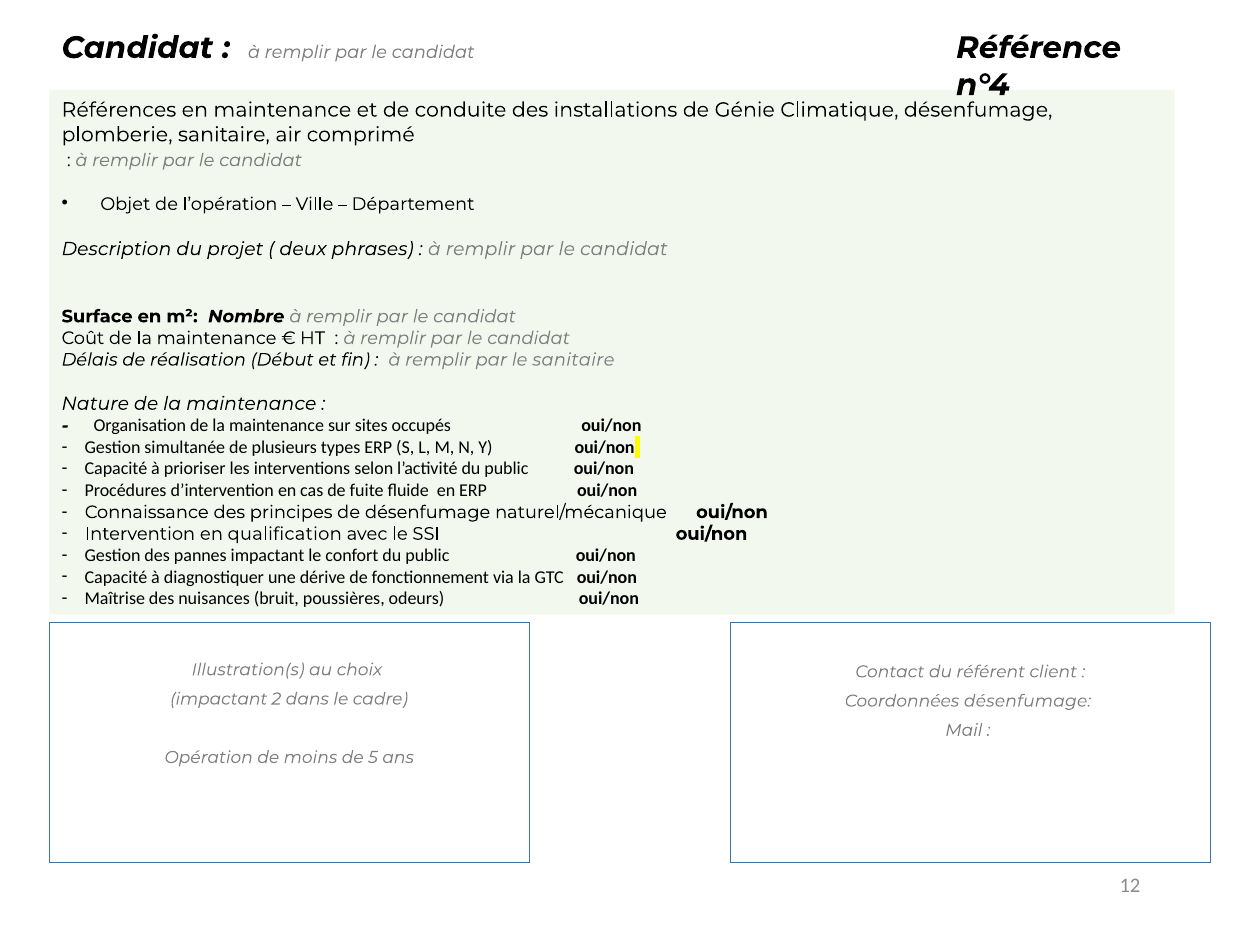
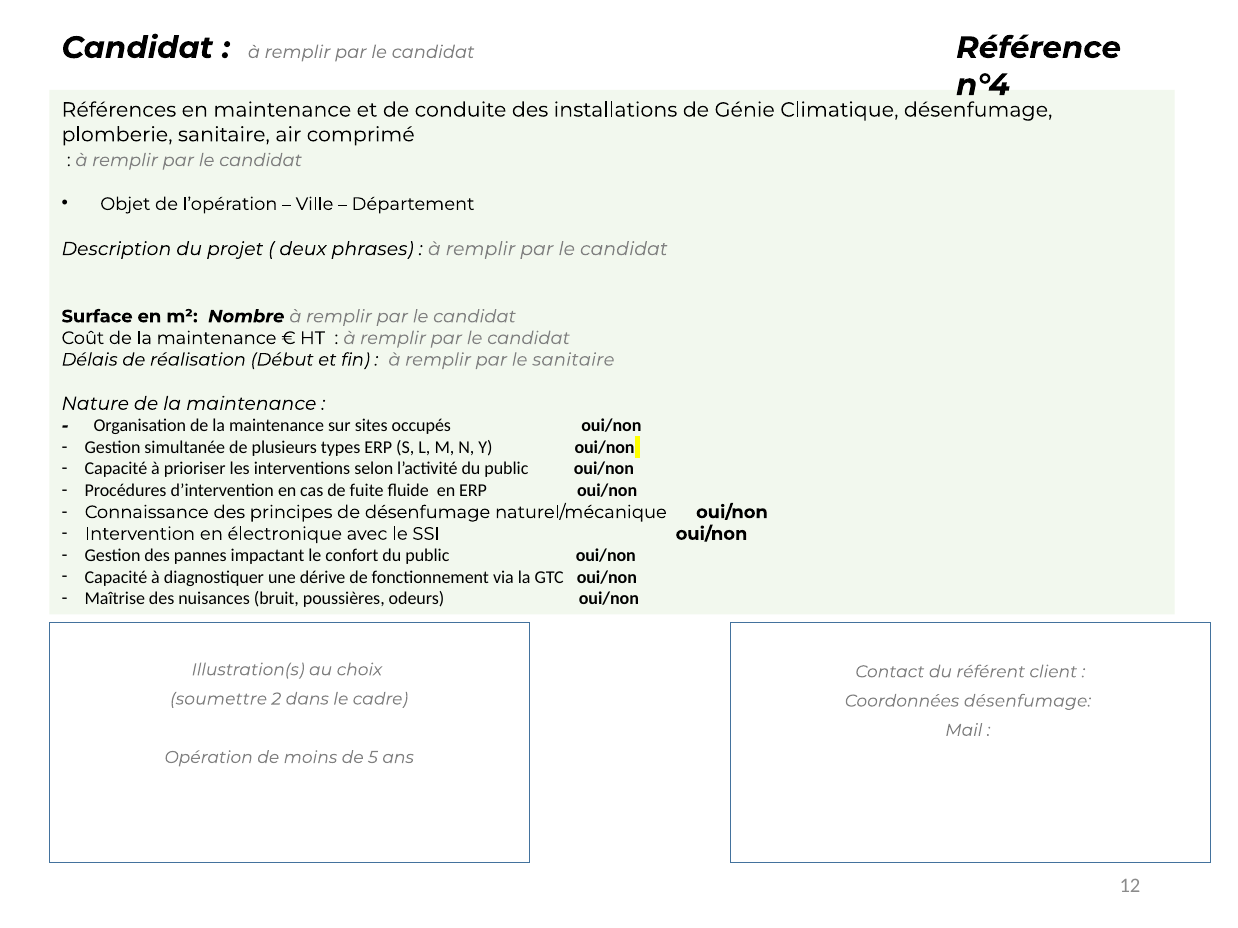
qualification: qualification -> électronique (285, 534)
impactant: impactant -> soumettre (219, 699)
